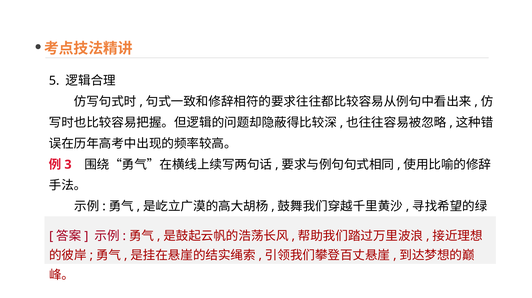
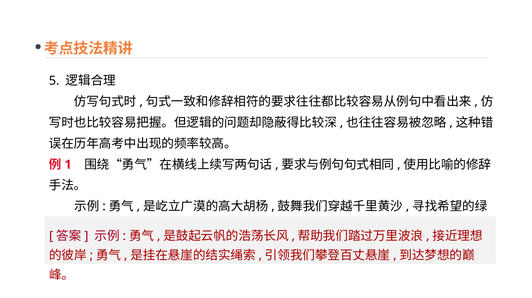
3: 3 -> 1 (68, 165)
